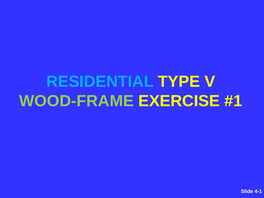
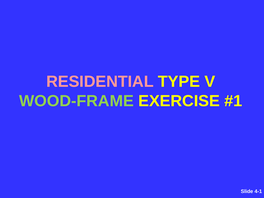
RESIDENTIAL colour: light blue -> pink (100, 82)
